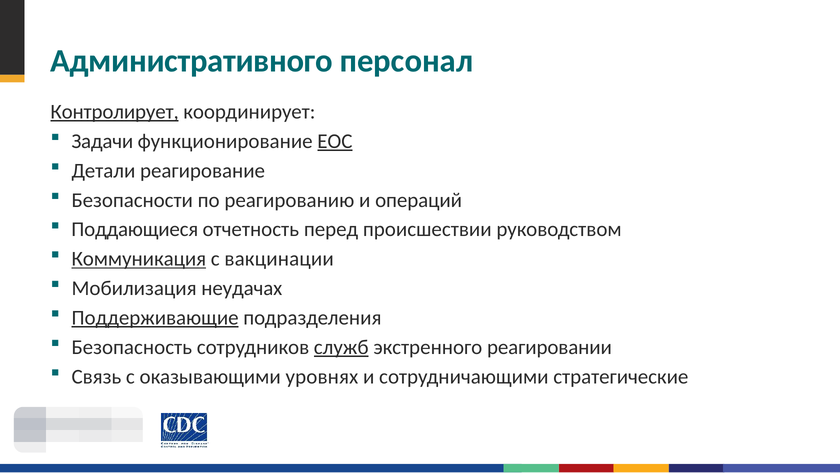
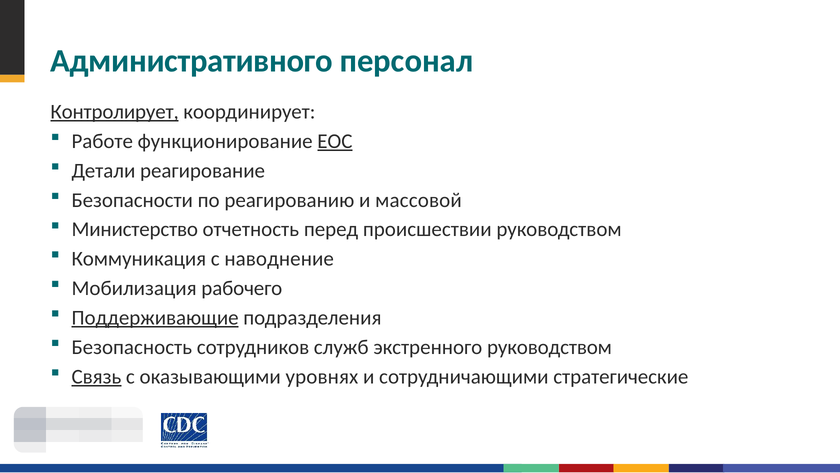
Задачи: Задачи -> Работе (102, 141)
операций: операций -> массовой (418, 200)
Поддающиеся: Поддающиеся -> Министерство (135, 229)
Коммуникация underline: present -> none (139, 259)
вакцинации: вакцинации -> наводнение (279, 259)
неудачах: неудачах -> рабочего (242, 288)
служб underline: present -> none (341, 347)
экстренного реагировании: реагировании -> руководством (549, 347)
Связь underline: none -> present (96, 376)
